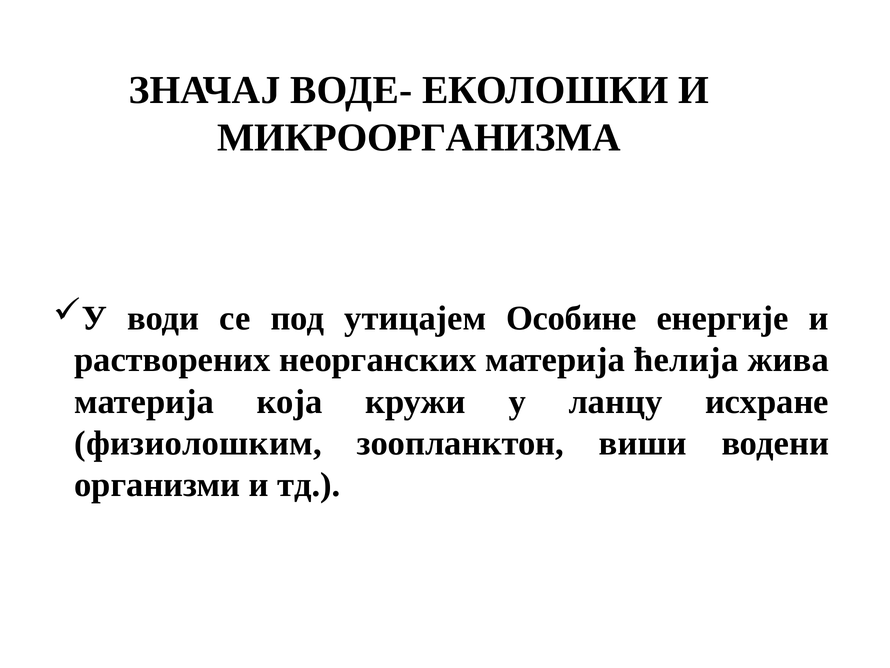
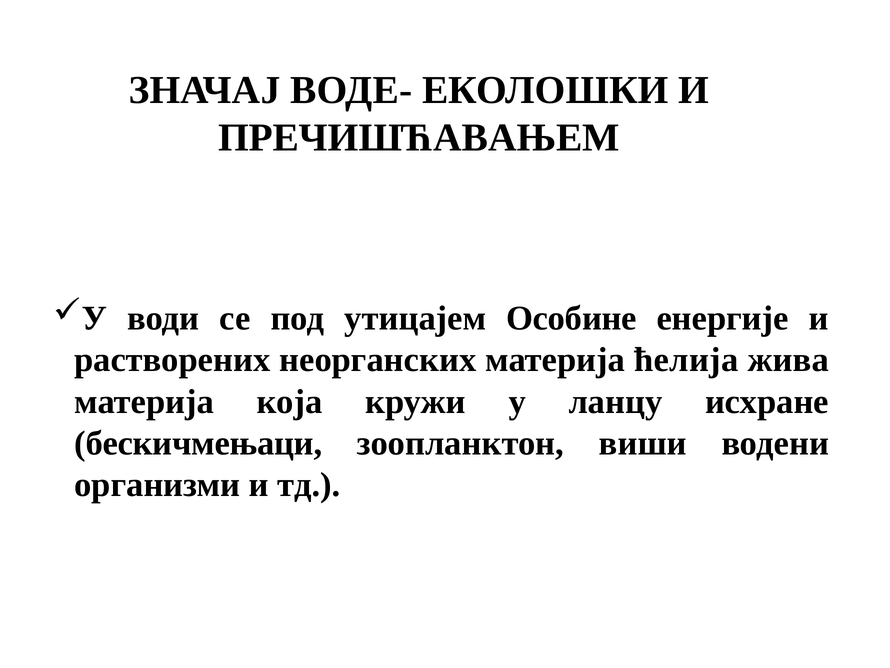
МИКРООРГАНИЗМА: МИКРООРГАНИЗМА -> ПРЕЧИШЋАВАЊЕМ (419, 138)
физиолошким: физиолошким -> бескичмењаци (198, 443)
